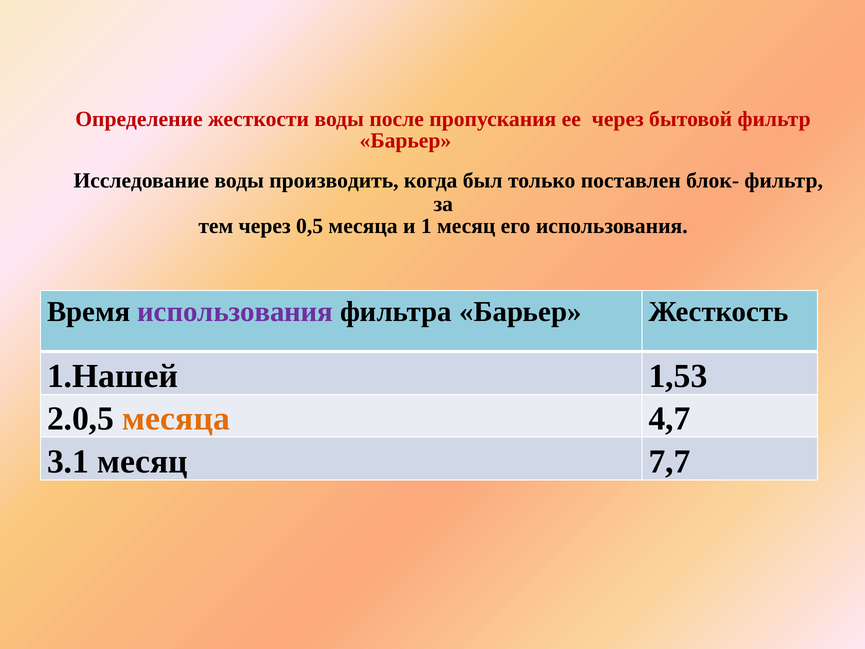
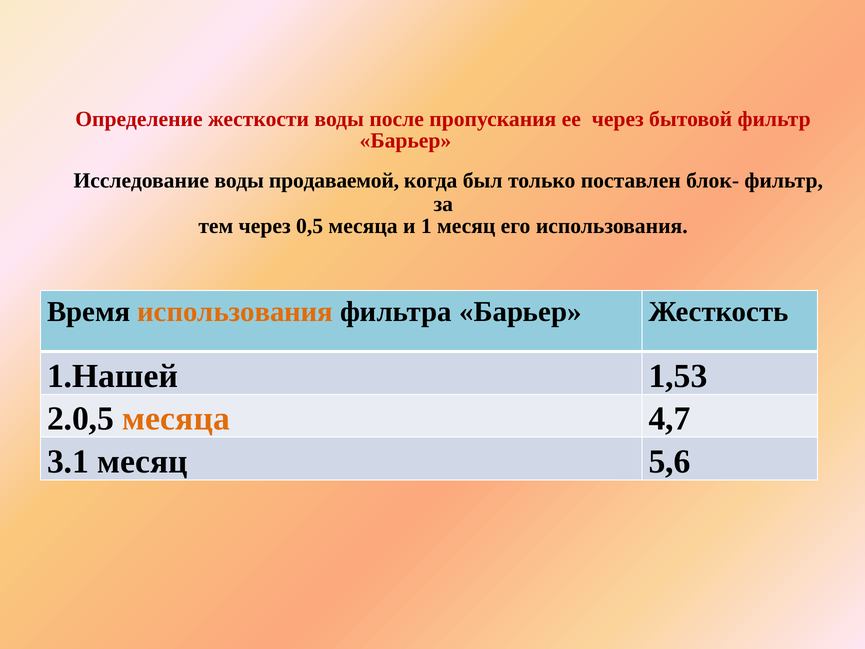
производить: производить -> продаваемой (334, 181)
использования colour: purple -> orange (235, 312)
7,7: 7,7 -> 5,6 (670, 461)
